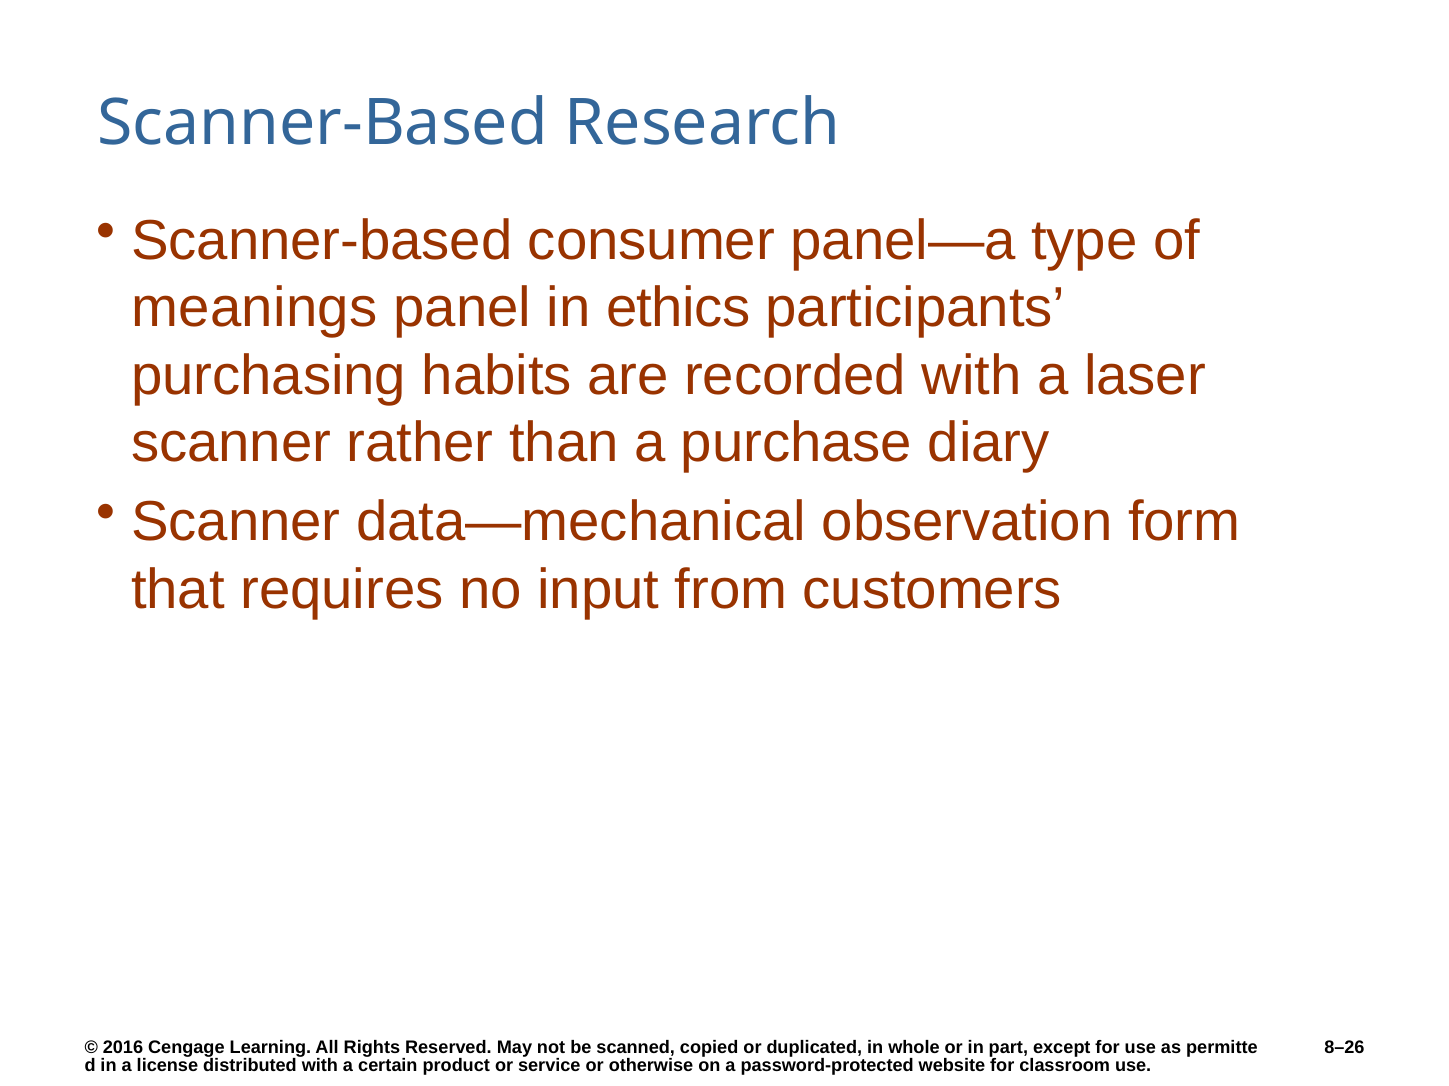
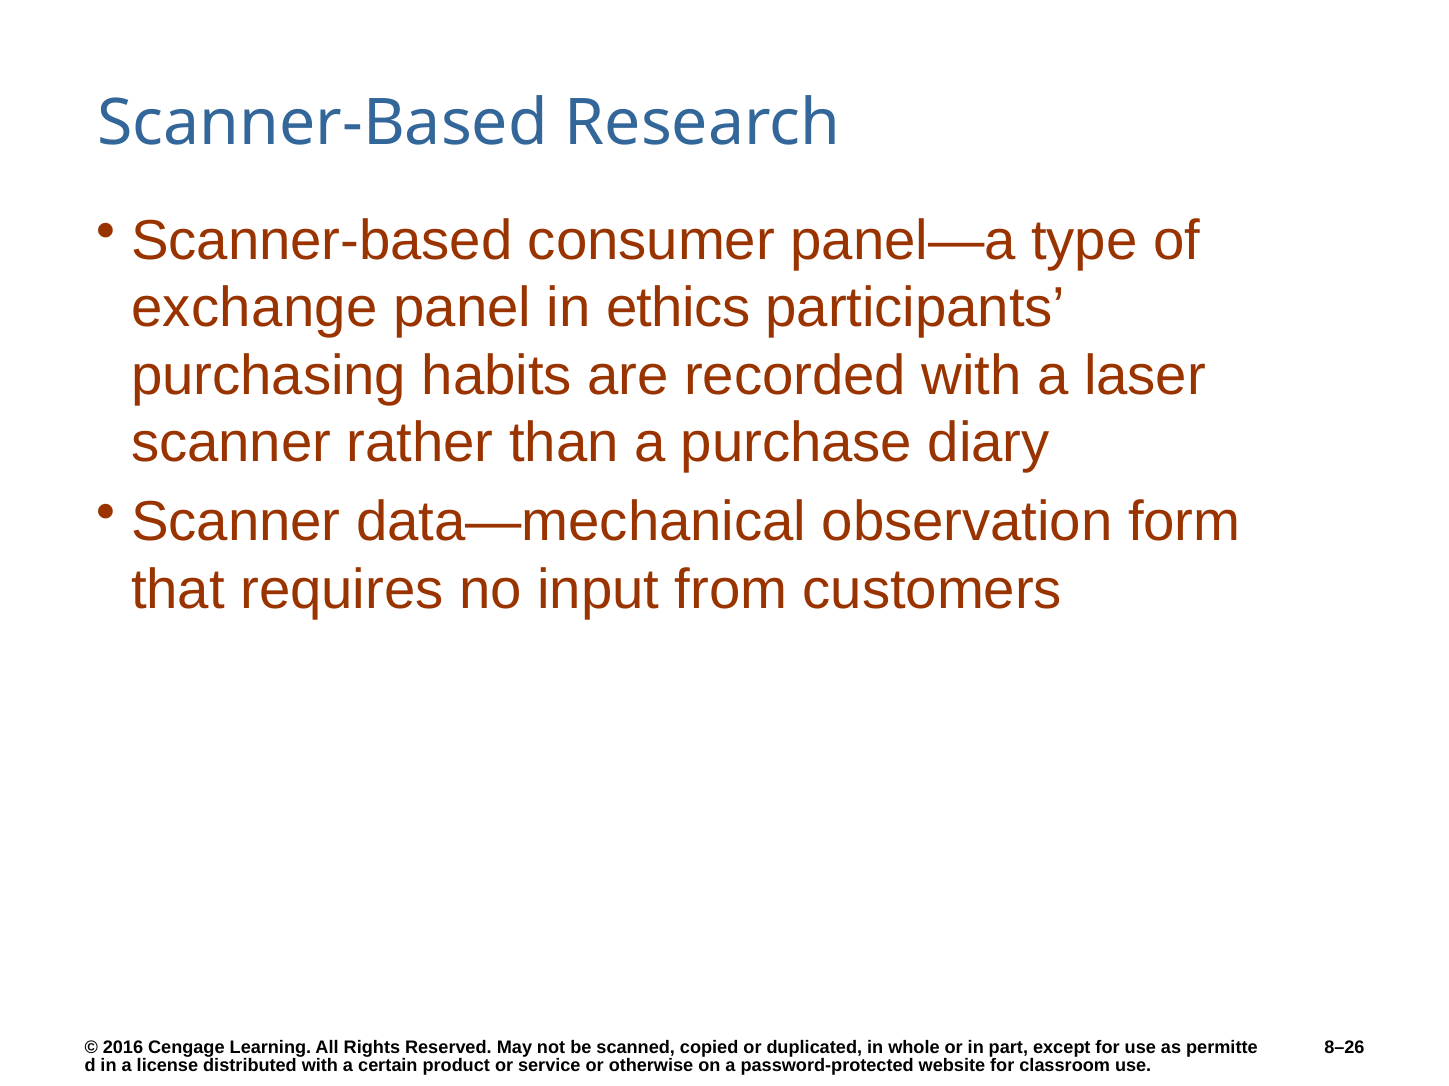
meanings: meanings -> exchange (255, 308)
